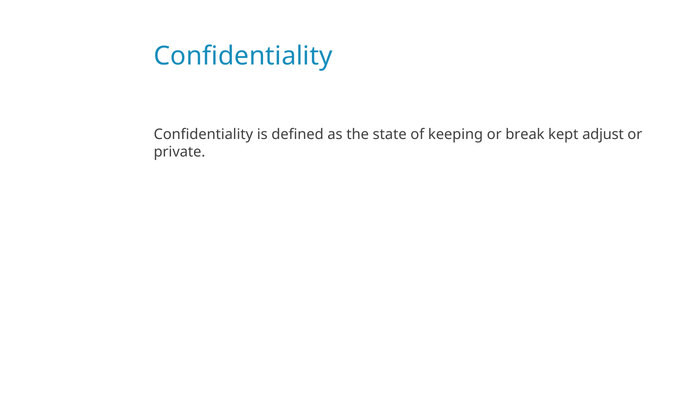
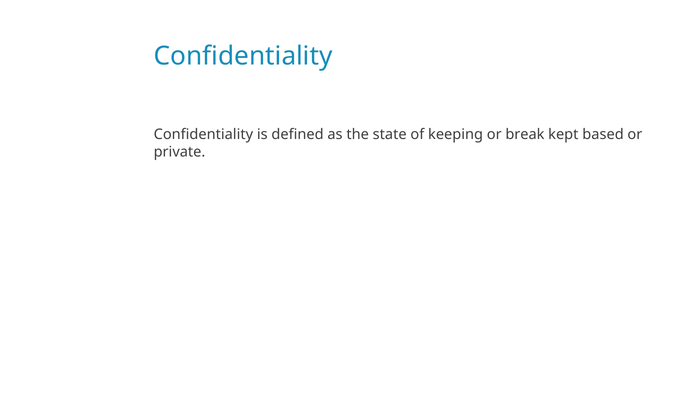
adjust: adjust -> based (603, 135)
